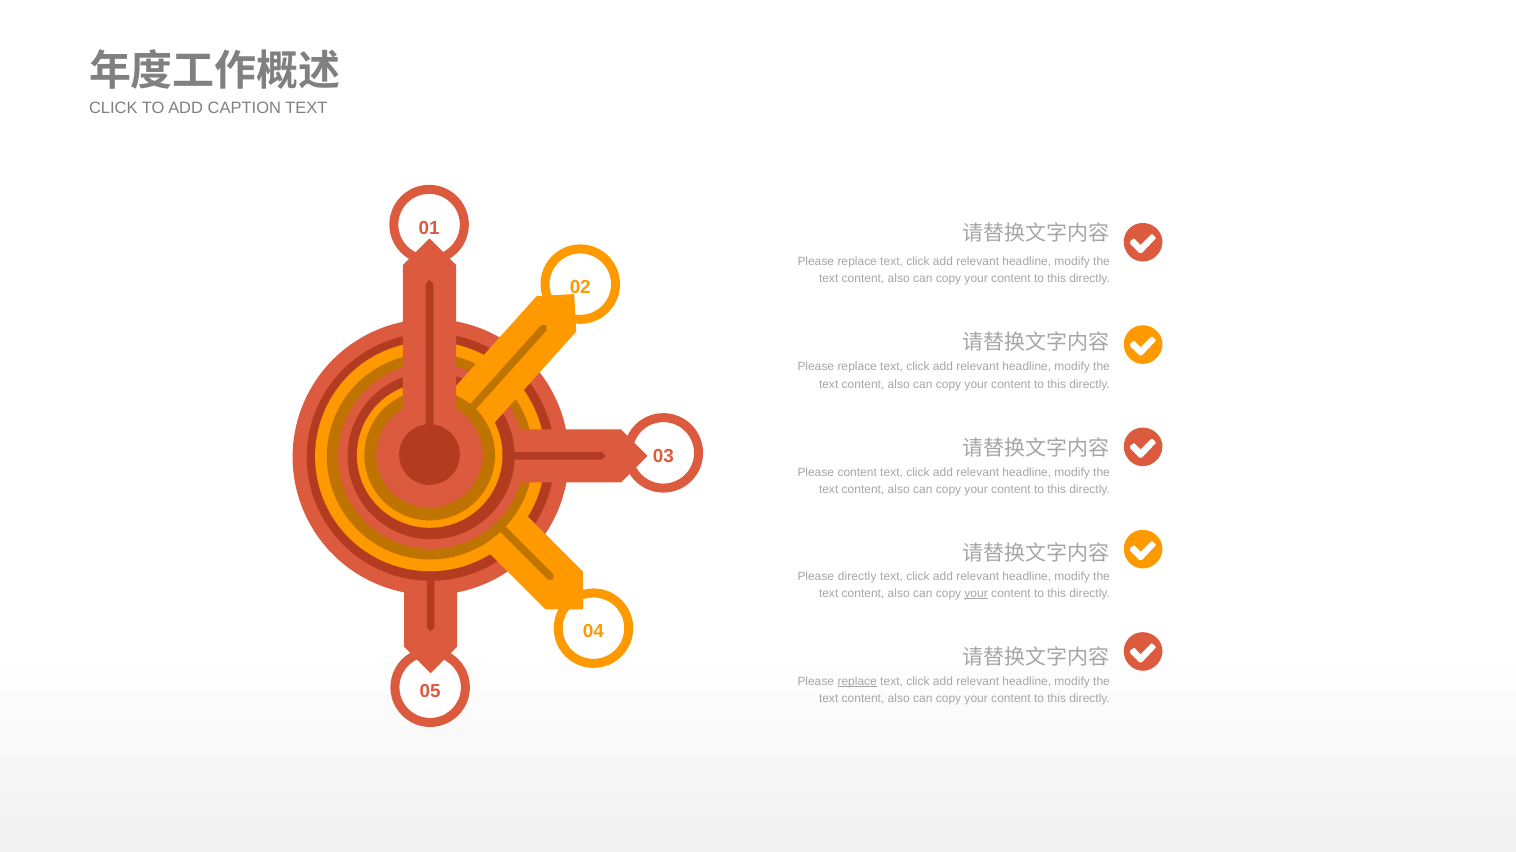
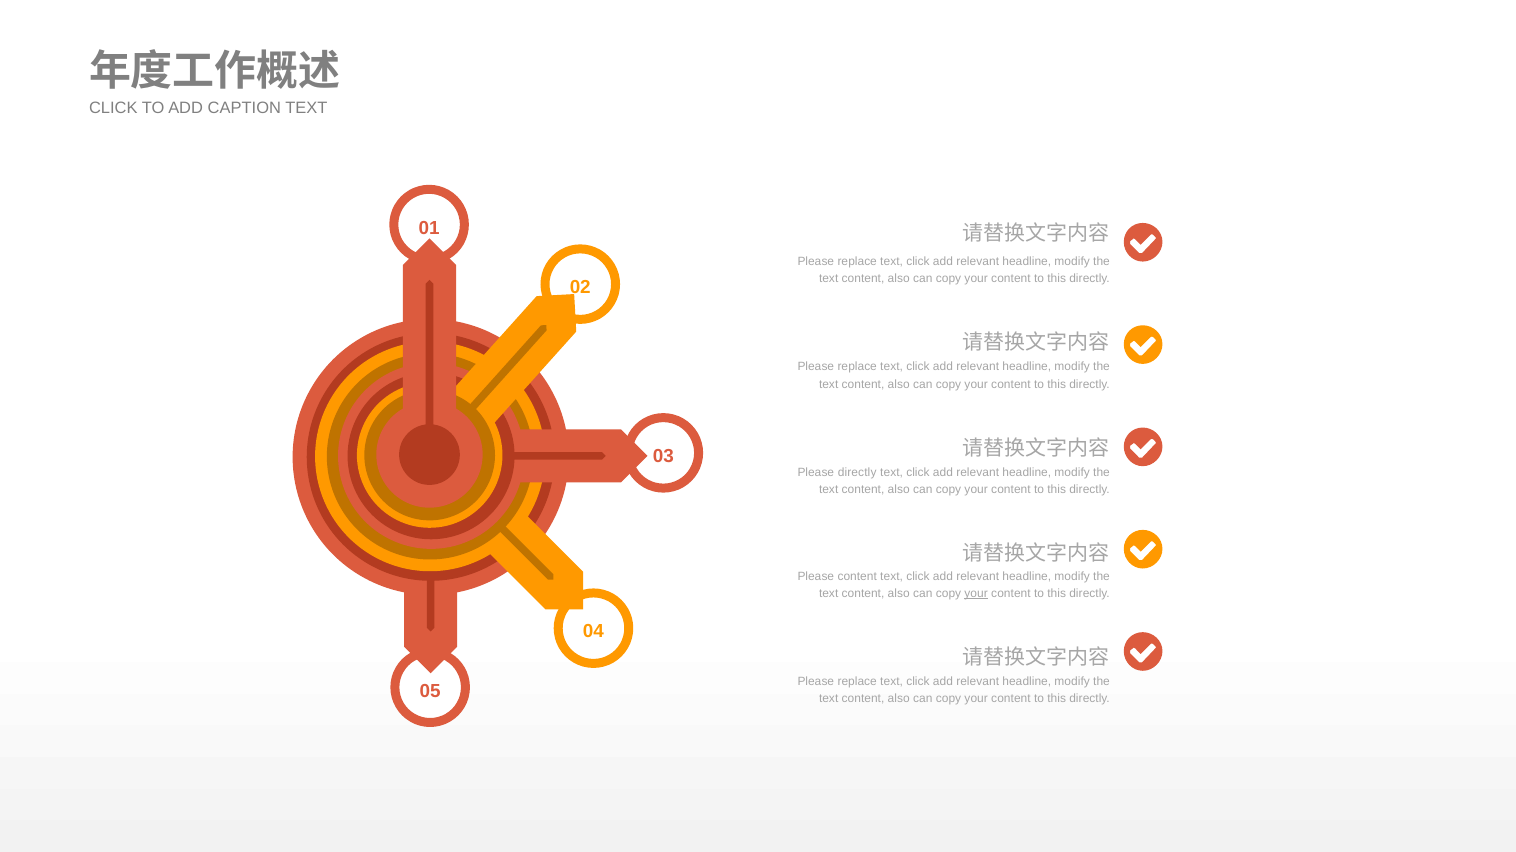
Please content: content -> directly (857, 473)
Please directly: directly -> content (857, 577)
replace underline: present -> none (857, 682)
